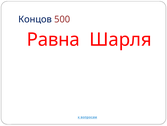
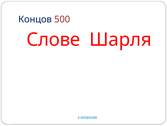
Равна: Равна -> Слове (53, 39)
